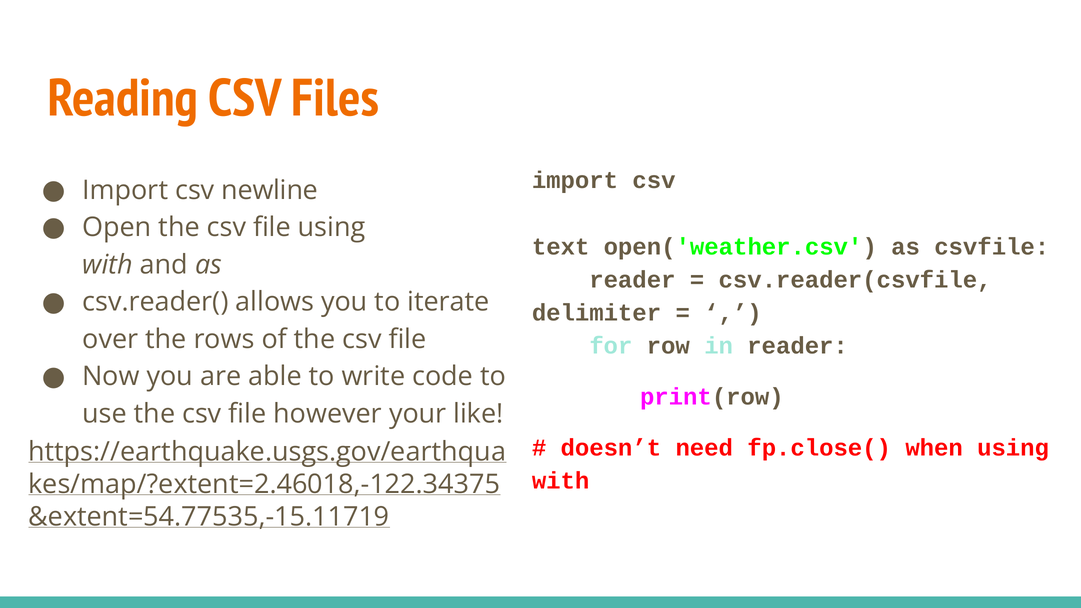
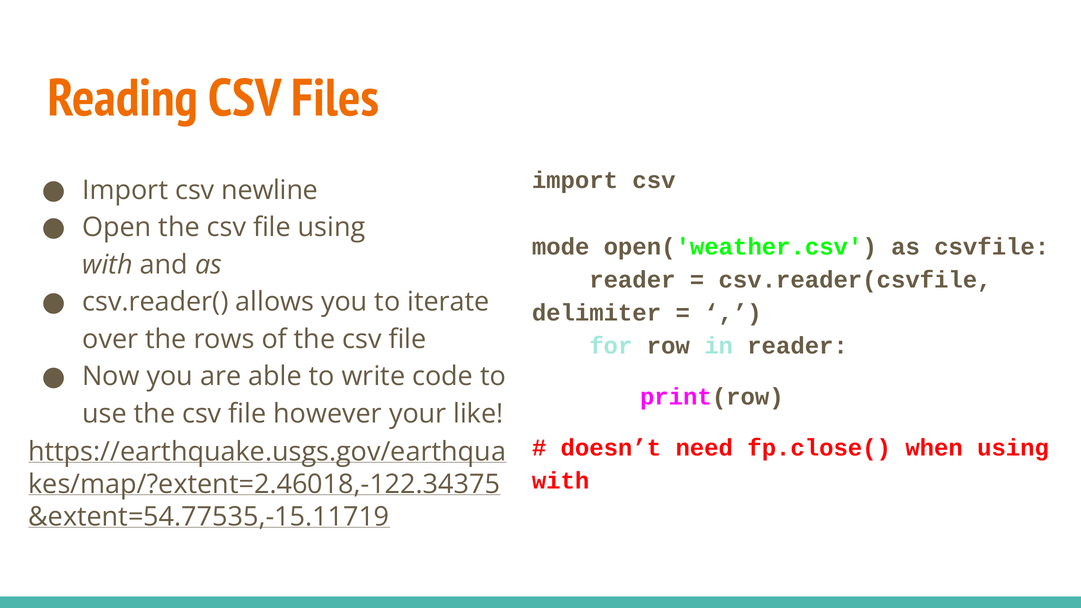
text: text -> mode (561, 247)
